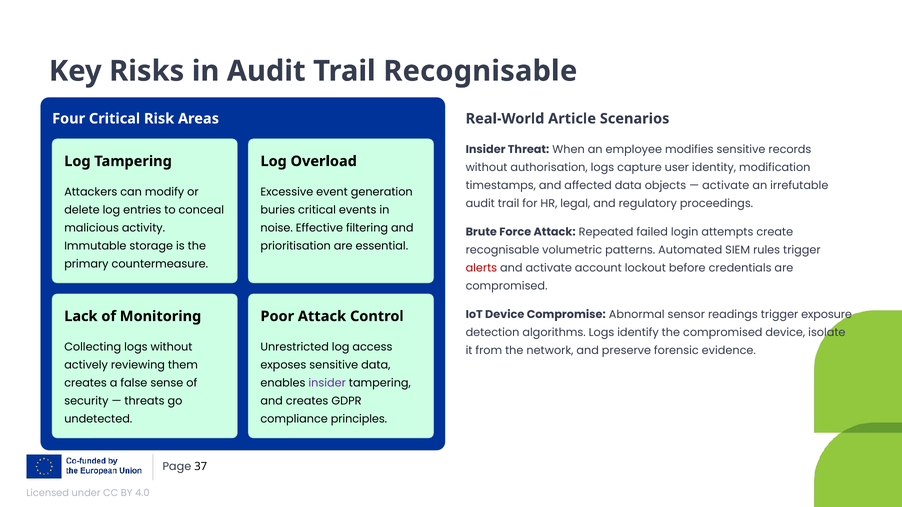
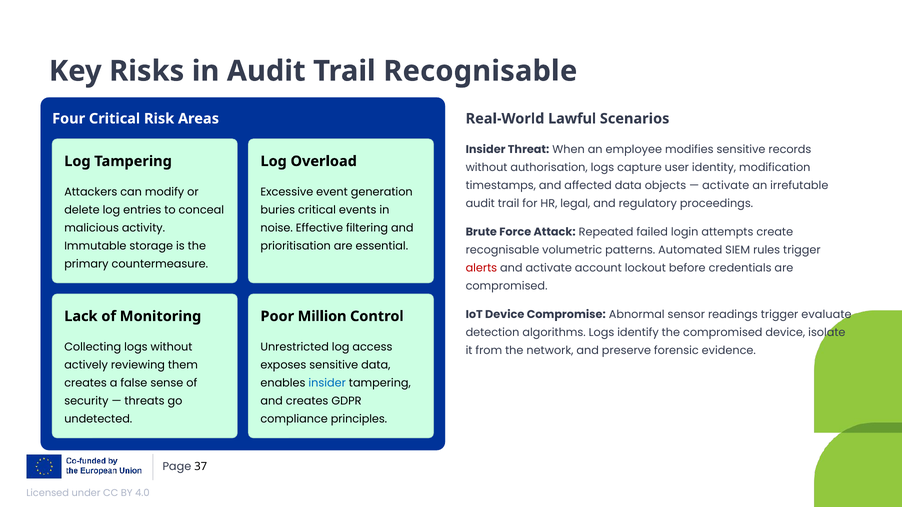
Article: Article -> Lawful (572, 119)
Poor Attack: Attack -> Million (322, 317)
exposure: exposure -> evaluate (826, 315)
insider colour: purple -> blue (327, 383)
